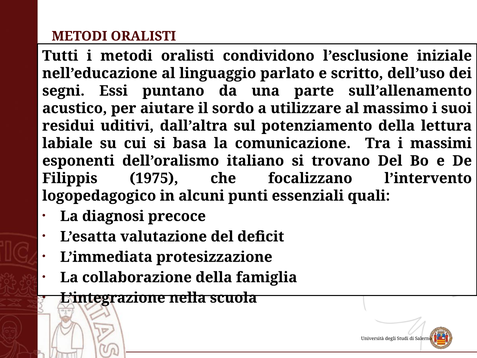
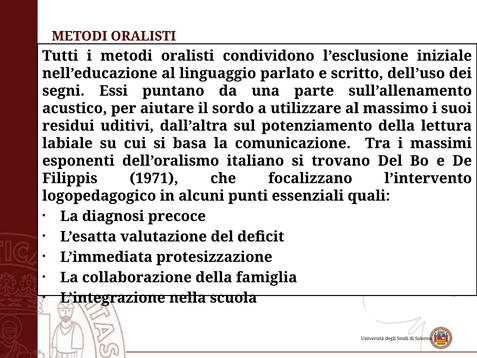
1975: 1975 -> 1971 (154, 178)
